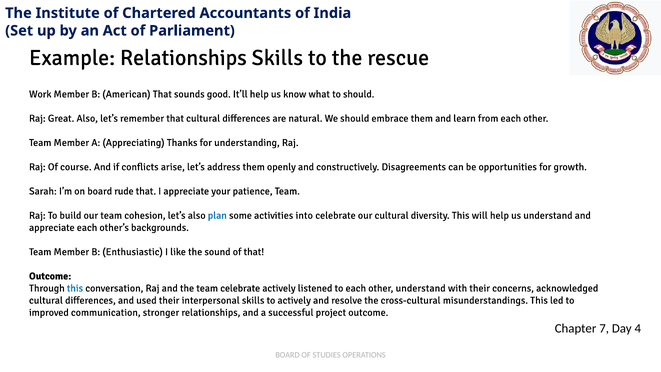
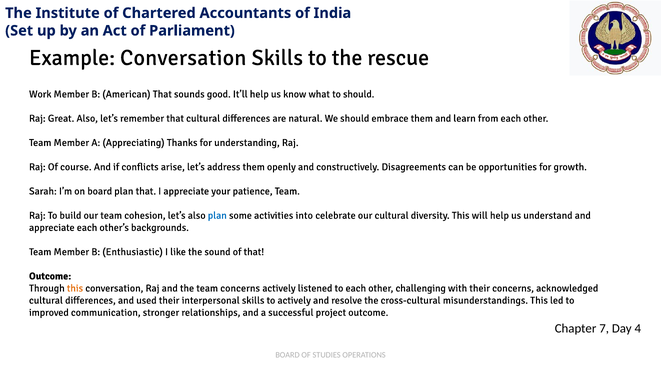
Example Relationships: Relationships -> Conversation (183, 58)
board rude: rude -> plan (124, 191)
this colour: blue -> orange (75, 288)
team celebrate: celebrate -> concerns (240, 288)
other understand: understand -> challenging (421, 288)
